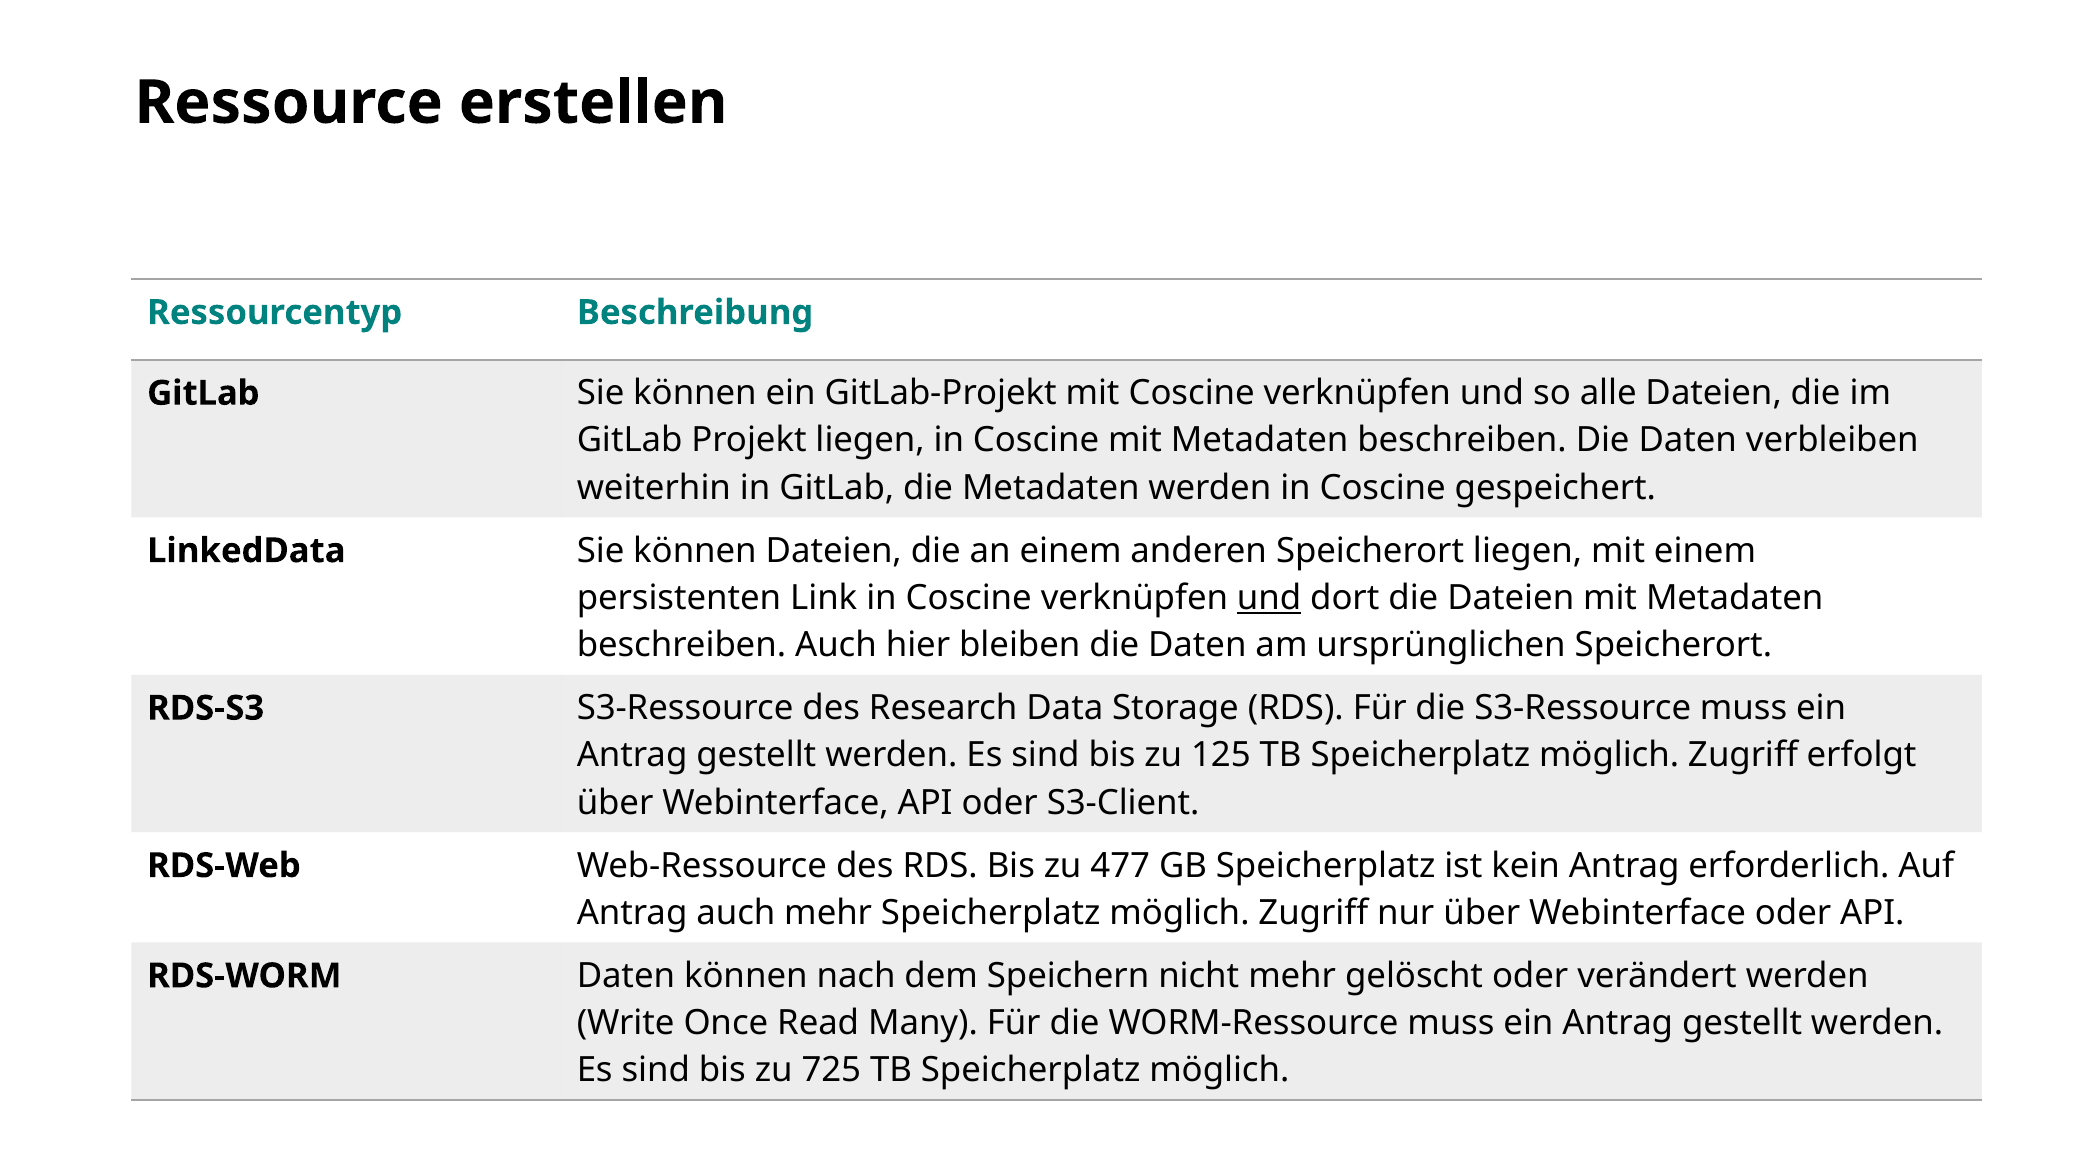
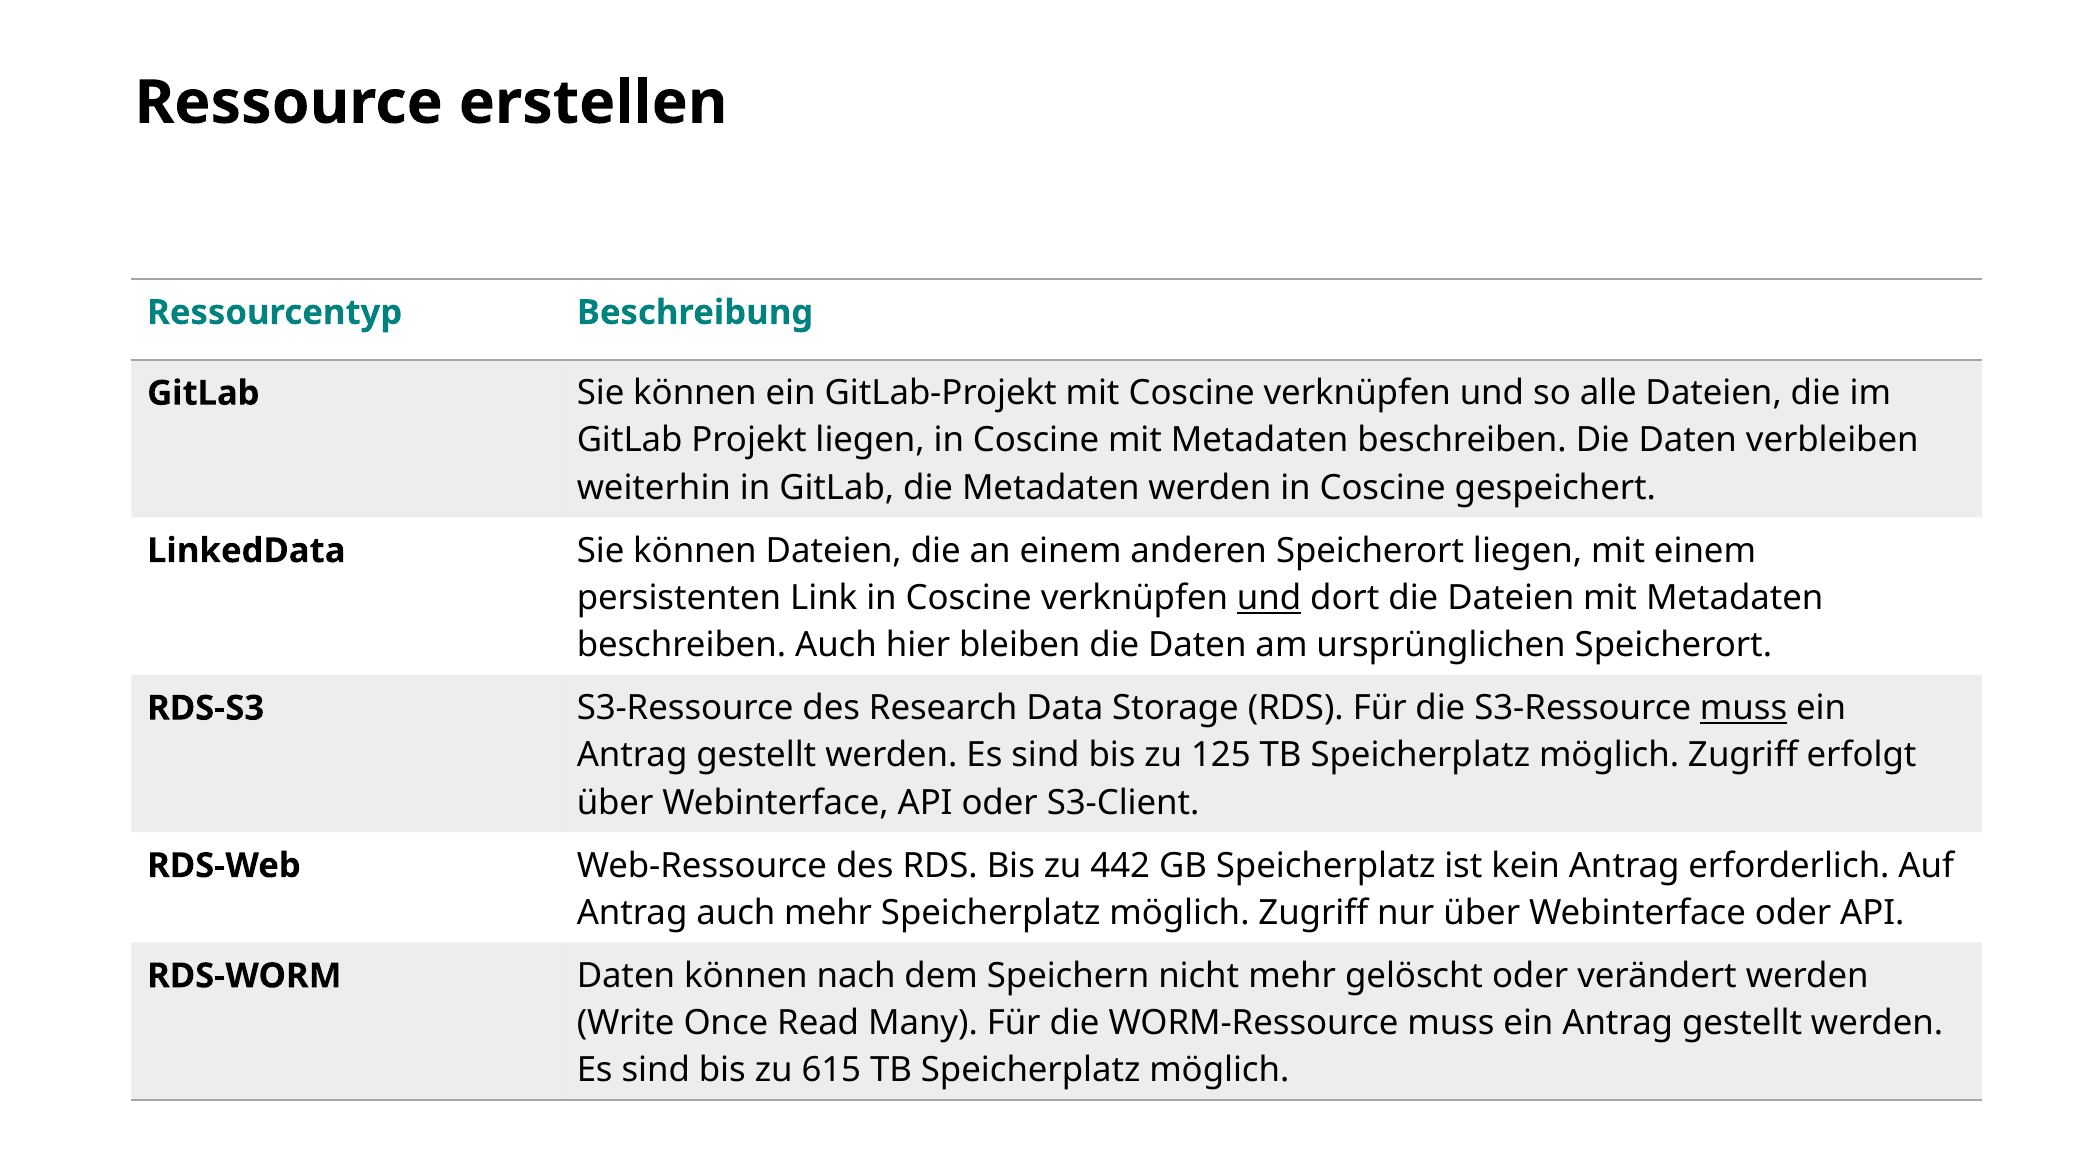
muss underline: none -> present (1744, 708)
477: 477 -> 442 (1120, 866)
725: 725 -> 615 (831, 1070)
